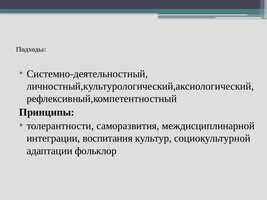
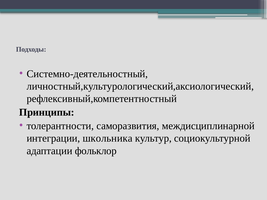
воспитания: воспитания -> школьника (108, 139)
